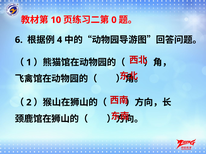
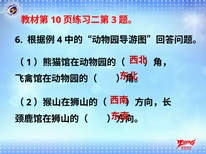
0: 0 -> 3 (114, 20)
